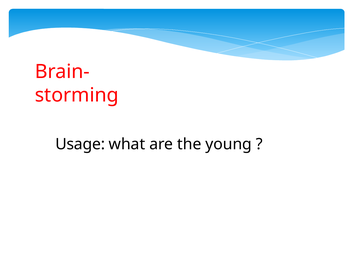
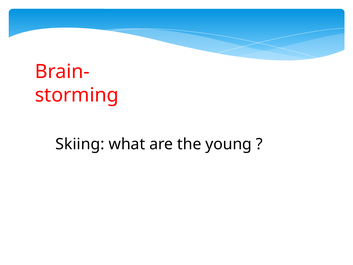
Usage: Usage -> Skiing (80, 144)
